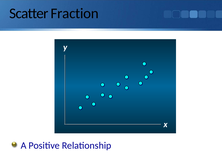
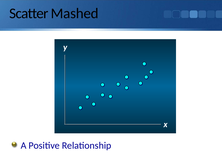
Fraction: Fraction -> Mashed (75, 13)
